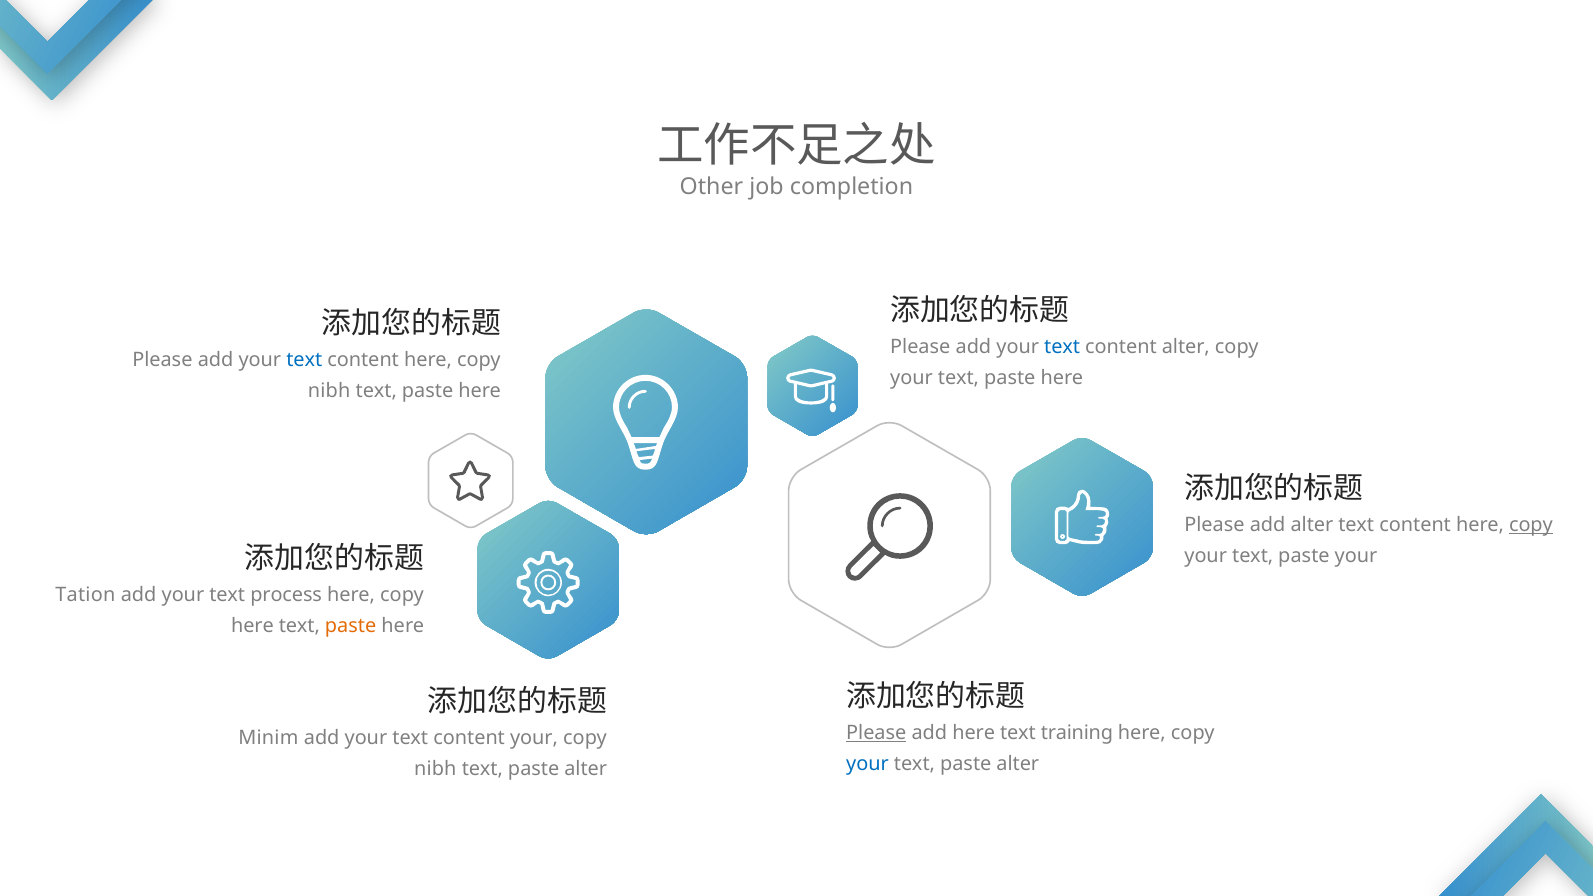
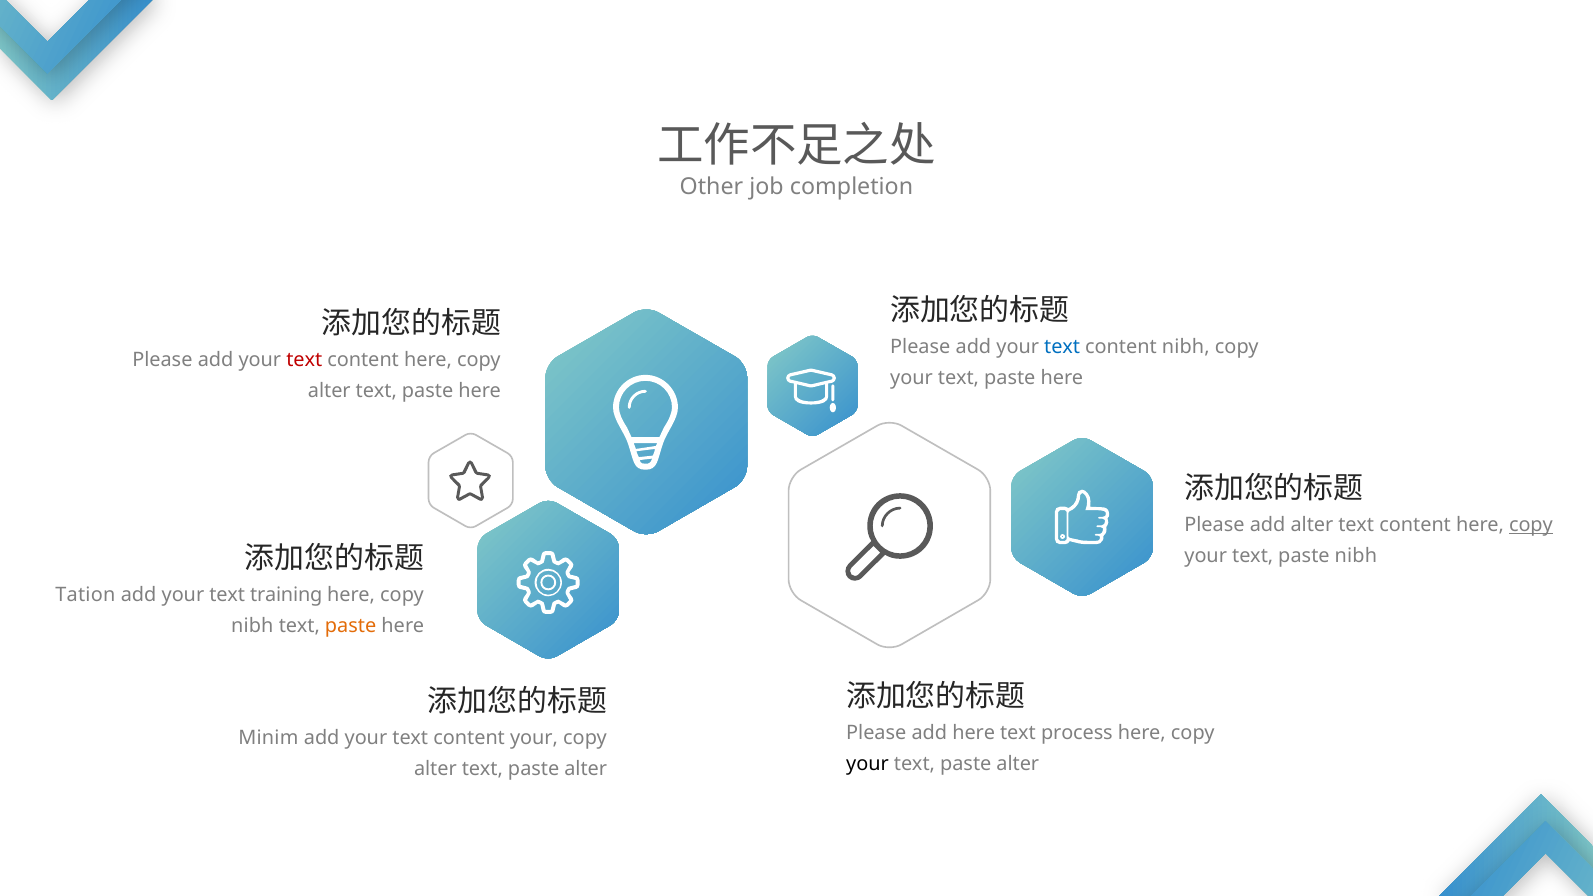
content alter: alter -> nibh (1186, 347)
text colour: blue -> red (304, 360)
nibh: nibh -> alter (329, 391)
paste your: your -> nibh (1356, 556)
process: process -> training (286, 595)
here: here -> nibh (252, 626)
Please underline: present -> none (876, 733)
training: training -> process (1077, 733)
your colour: blue -> black (867, 764)
nibh: nibh -> alter (435, 769)
